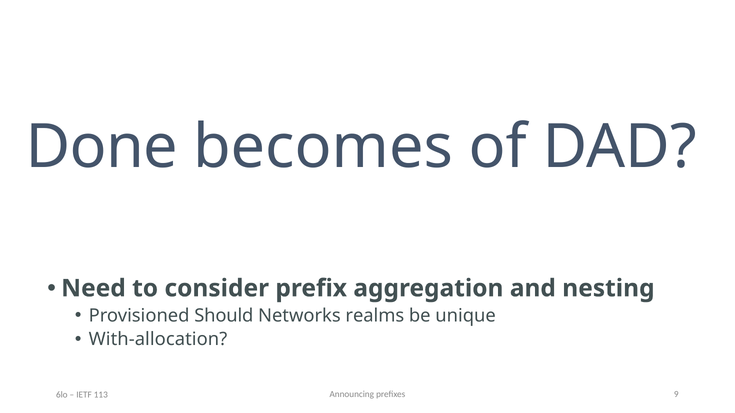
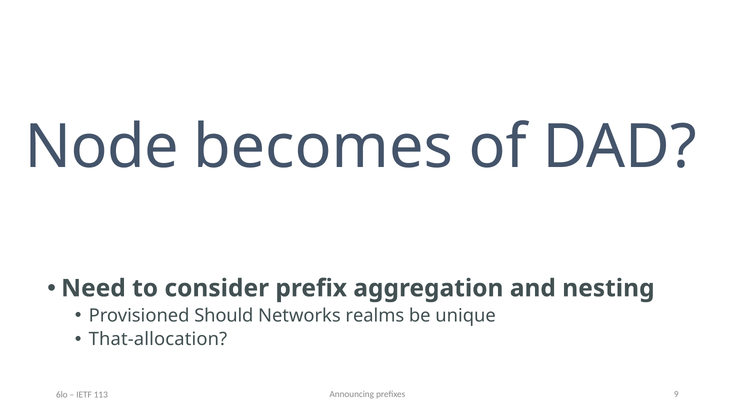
Done: Done -> Node (102, 147)
With-allocation: With-allocation -> That-allocation (158, 340)
